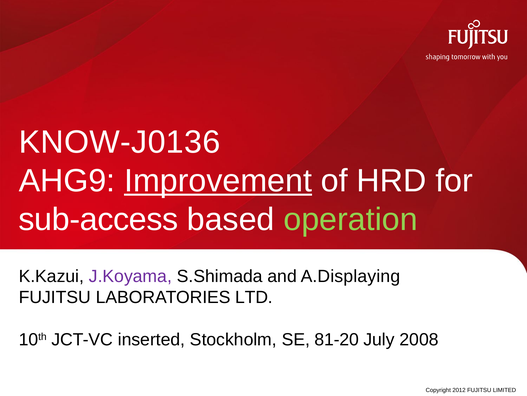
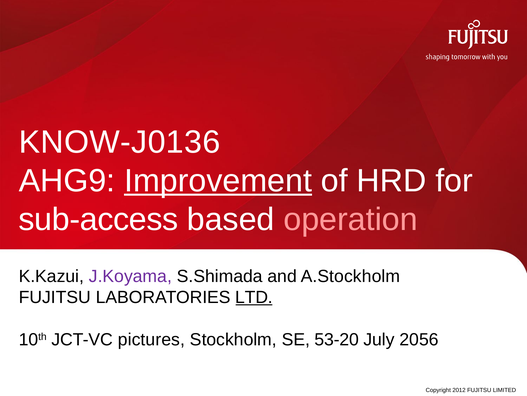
operation colour: light green -> pink (351, 219)
A.Displaying: A.Displaying -> A.Stockholm (350, 276)
LTD underline: none -> present (254, 297)
inserted: inserted -> pictures (151, 339)
81-20: 81-20 -> 53-20 (337, 339)
2008: 2008 -> 2056 (419, 339)
